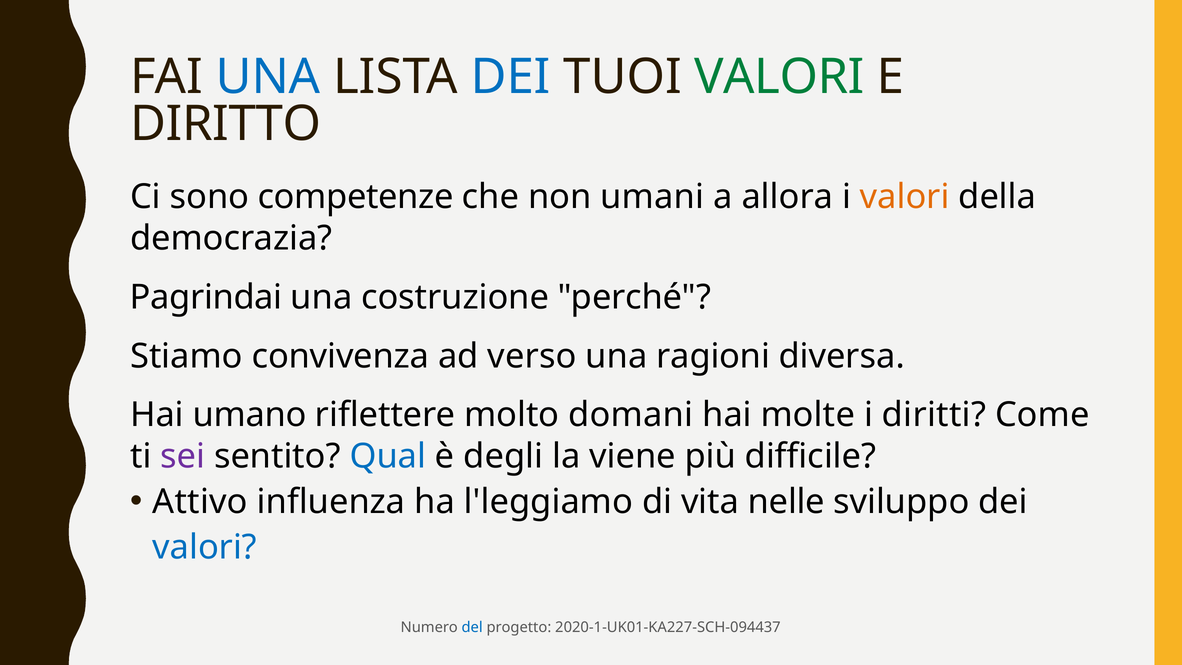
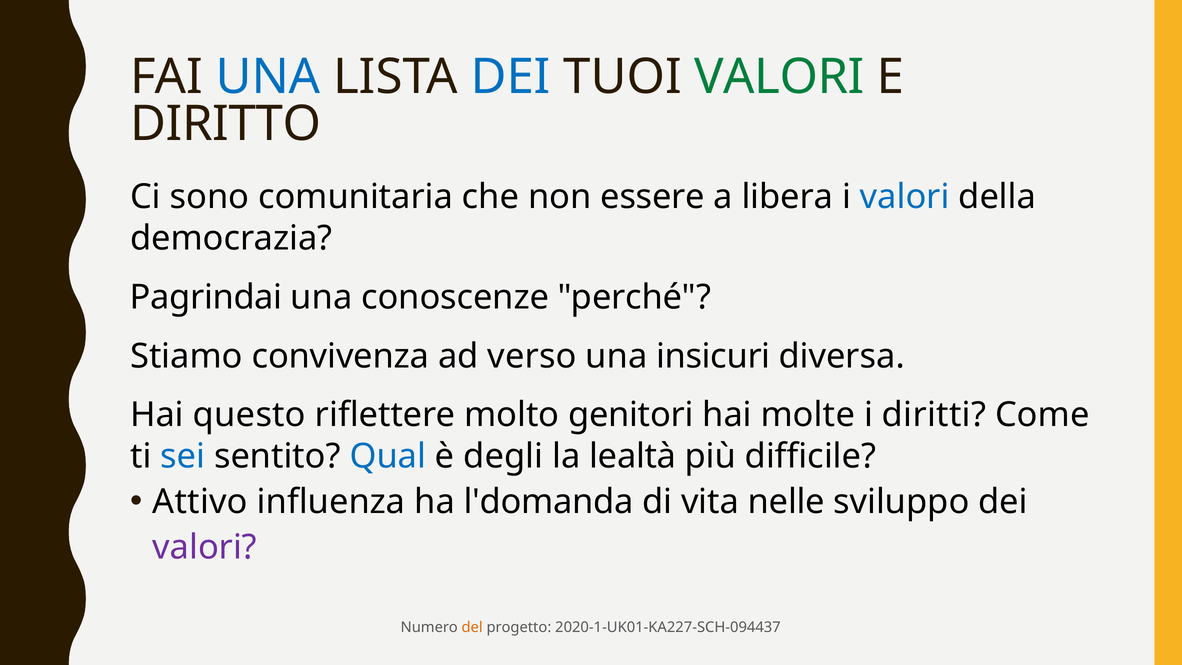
competenze: competenze -> comunitaria (356, 197)
umani: umani -> essere (653, 197)
allora: allora -> libera (787, 197)
valori colour: orange -> blue (905, 197)
costruzione: costruzione -> conoscenze (455, 297)
ragioni: ragioni -> insicuri (713, 356)
umano: umano -> questo (249, 415)
domani: domani -> genitori (631, 415)
sei colour: purple -> blue (183, 456)
viene: viene -> lealtà (633, 456)
l'leggiamo: l'leggiamo -> l'domanda (549, 502)
valori colour: blue -> purple (205, 547)
del colour: blue -> orange (472, 627)
